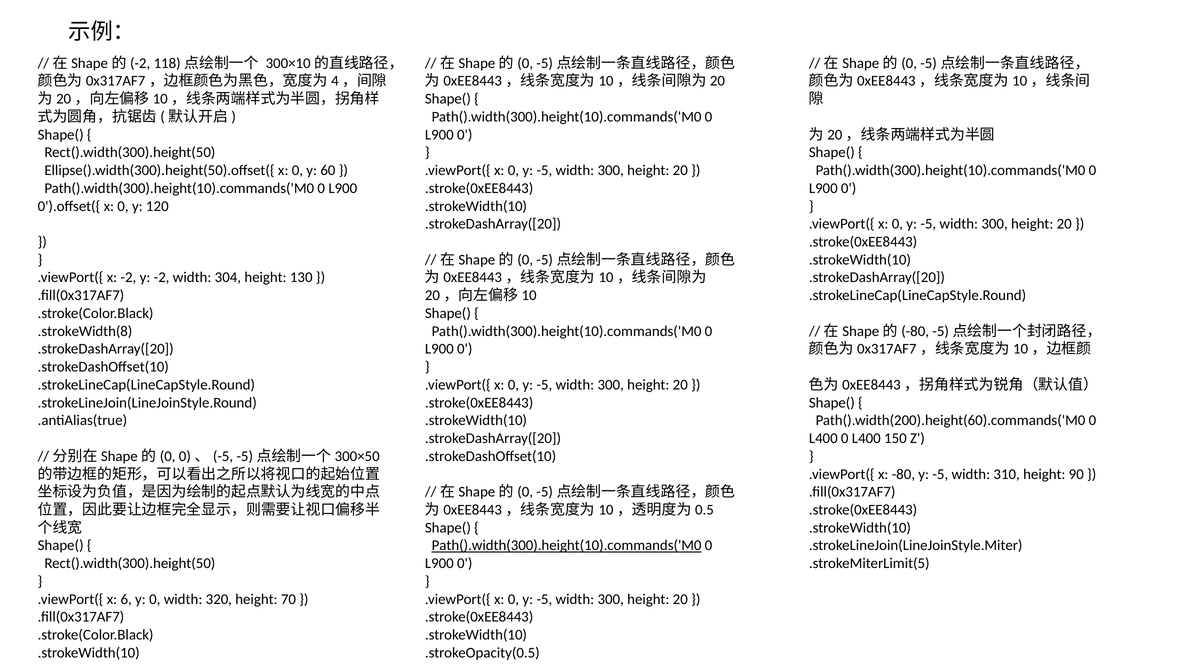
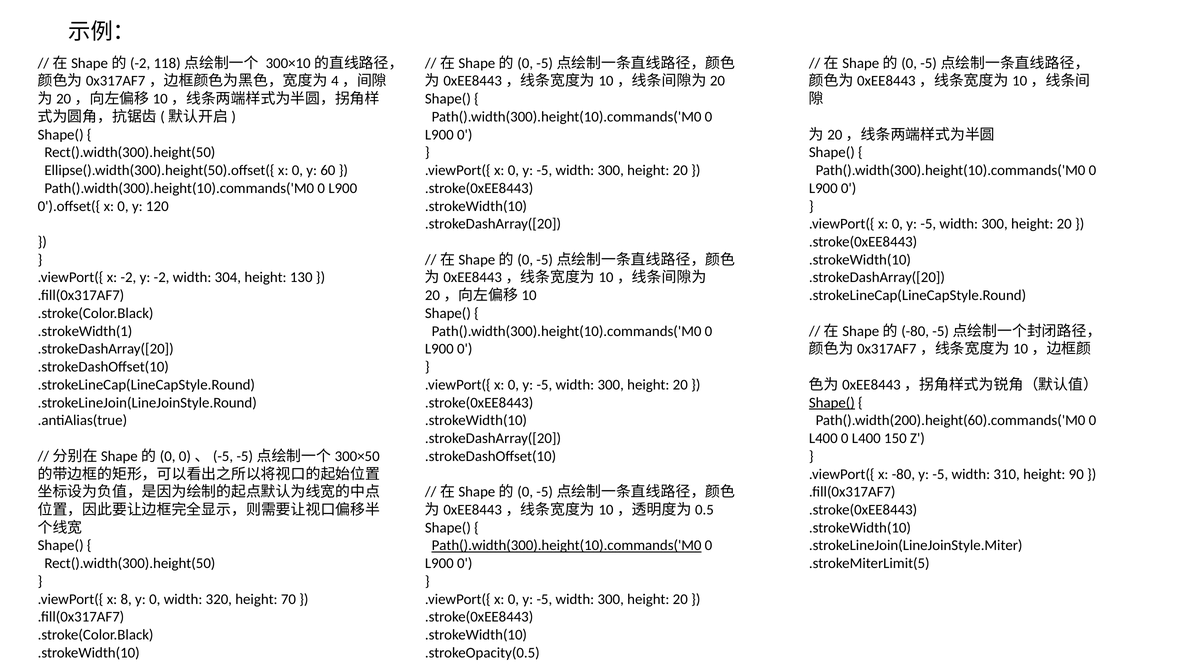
.strokeWidth(8: .strokeWidth(8 -> .strokeWidth(1 (85, 331)
Shape( underline: none -> present (832, 403)
6: 6 -> 8 (126, 599)
